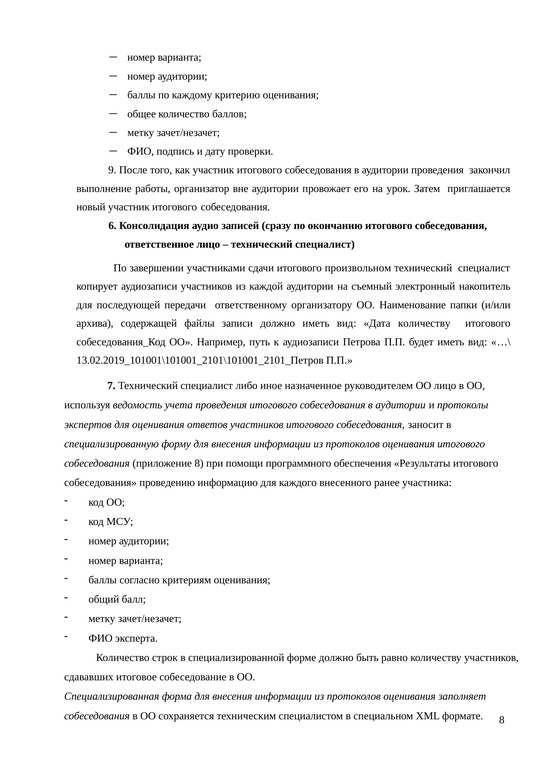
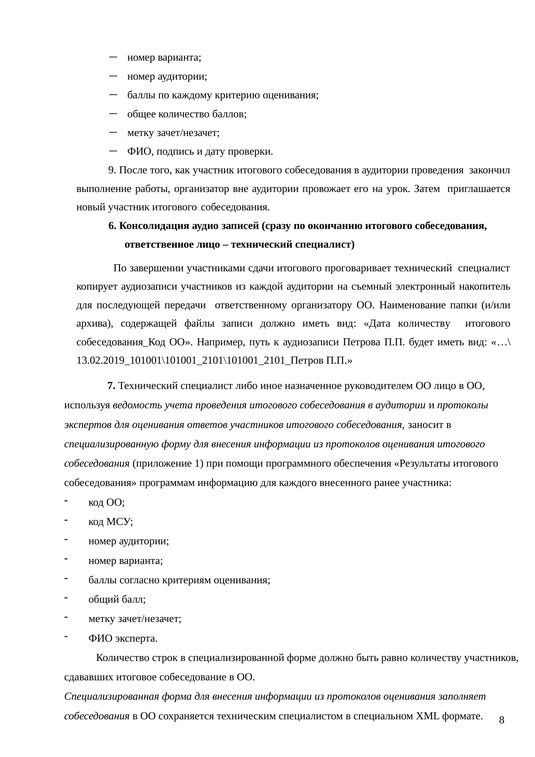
произвольном: произвольном -> проговаривает (358, 268)
приложение 8: 8 -> 1 (199, 463)
проведению: проведению -> программам (167, 483)
